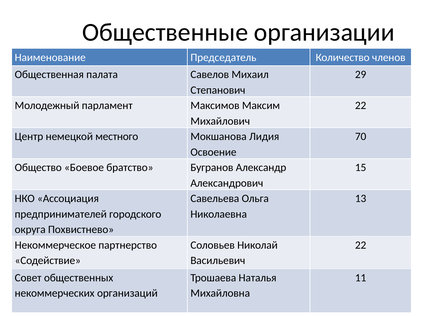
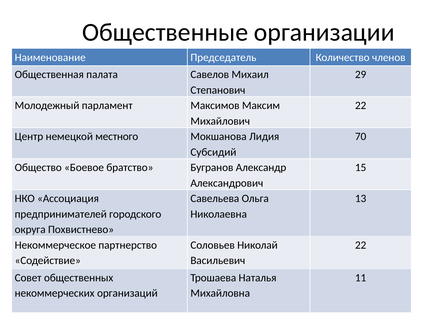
Освоение: Освоение -> Субсидий (213, 152)
